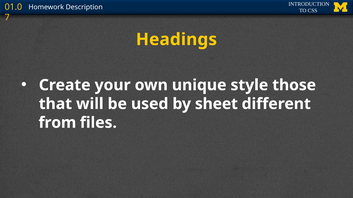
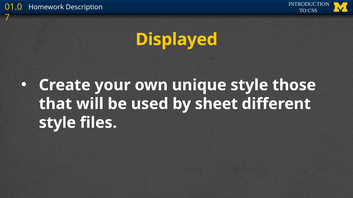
Headings: Headings -> Displayed (177, 40)
from: from -> style (57, 123)
